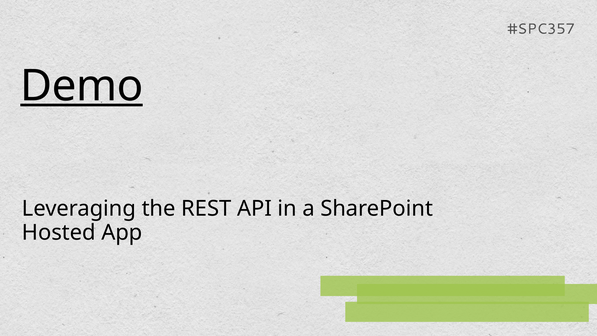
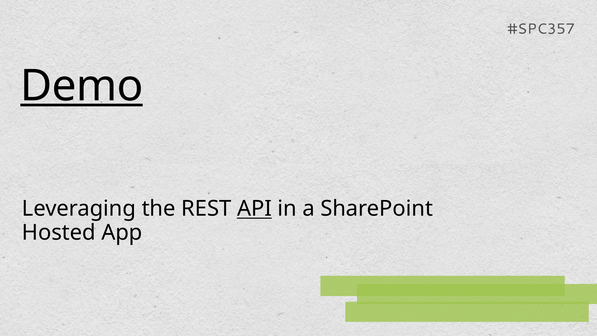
API underline: none -> present (254, 209)
